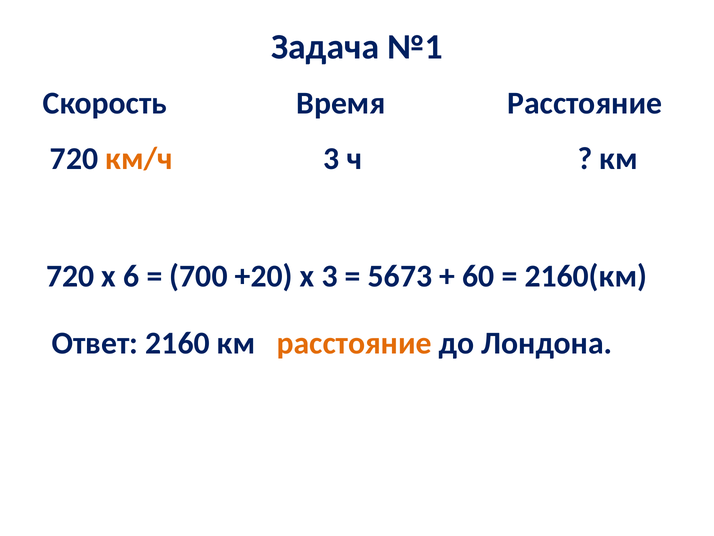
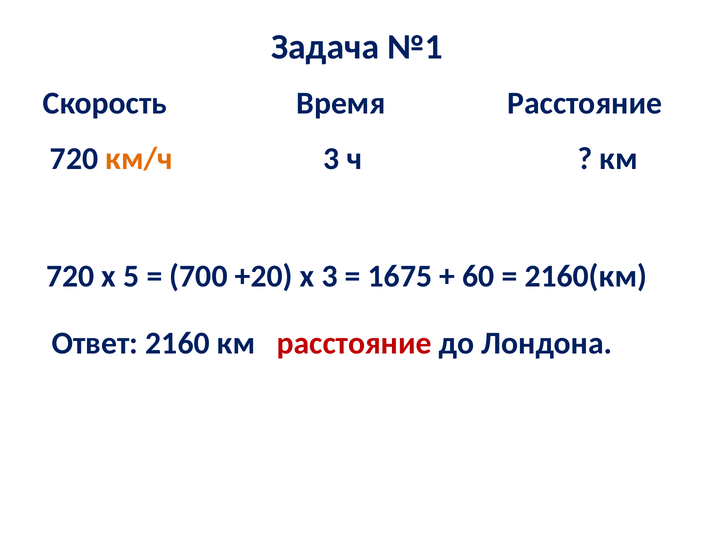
6: 6 -> 5 (131, 276)
5673: 5673 -> 1675 (400, 276)
расстояние colour: orange -> red (354, 343)
